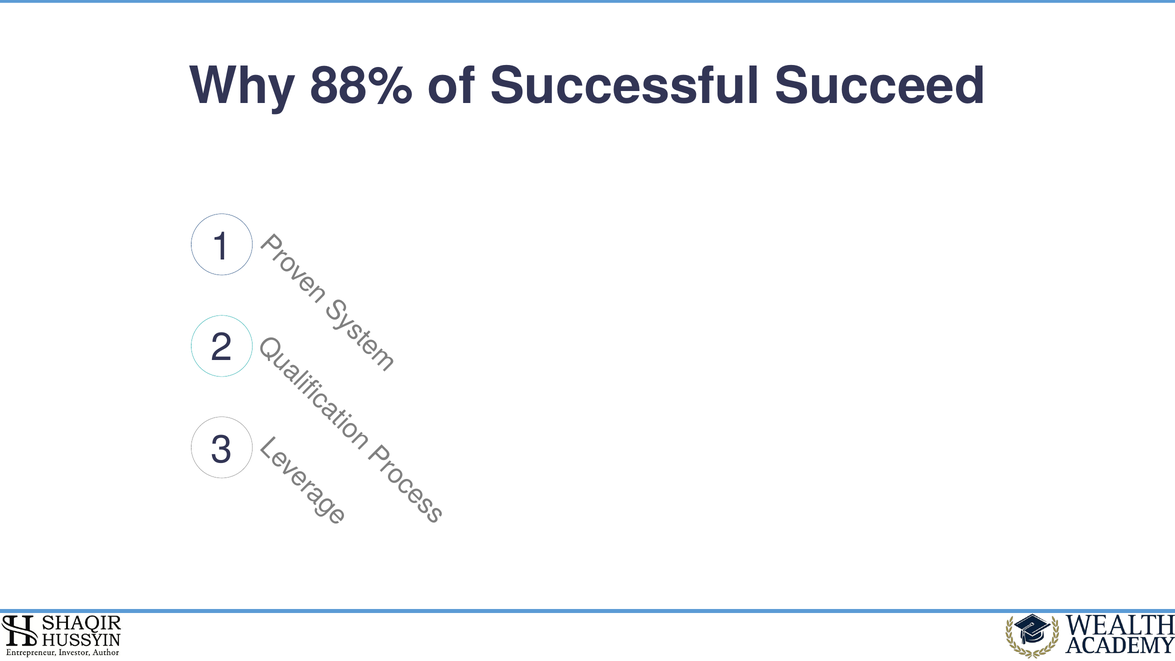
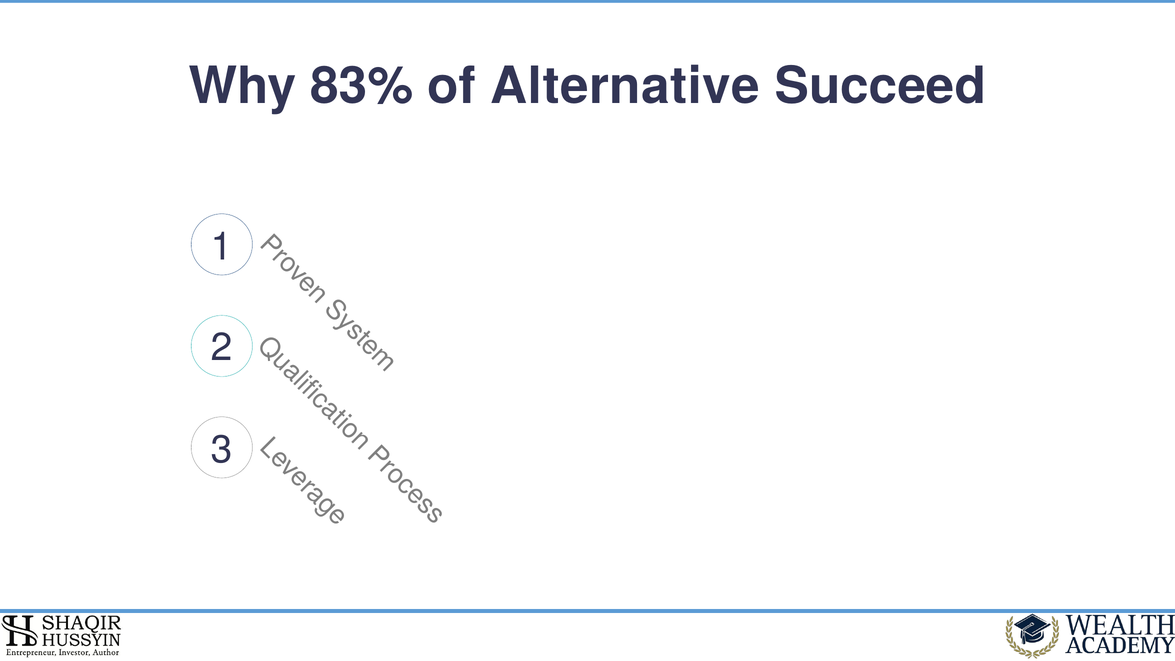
88%: 88% -> 83% (362, 86)
Successful: Successful -> Alternative (625, 86)
